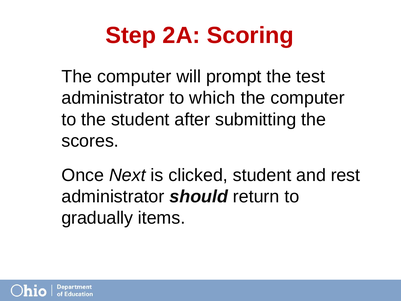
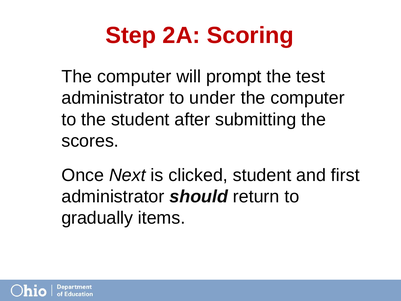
which: which -> under (212, 98)
rest: rest -> first (345, 175)
